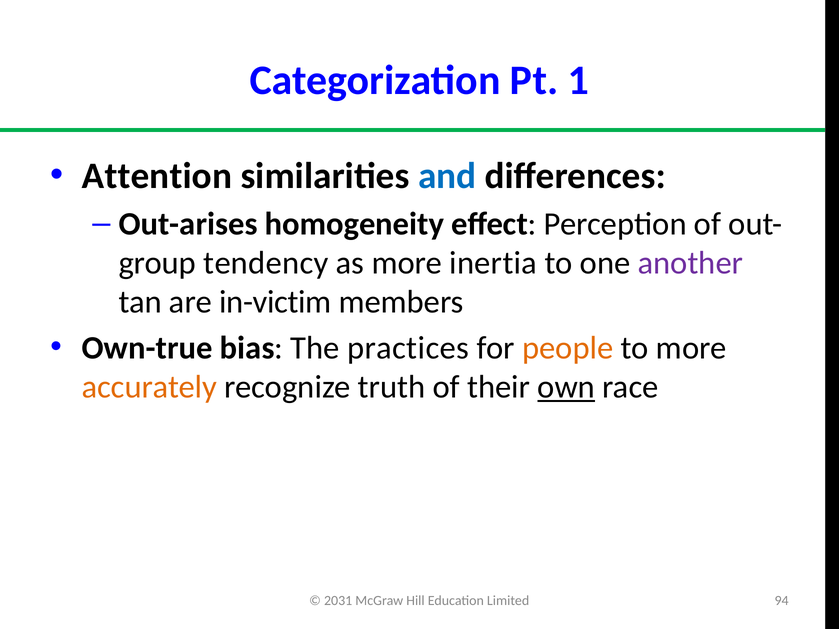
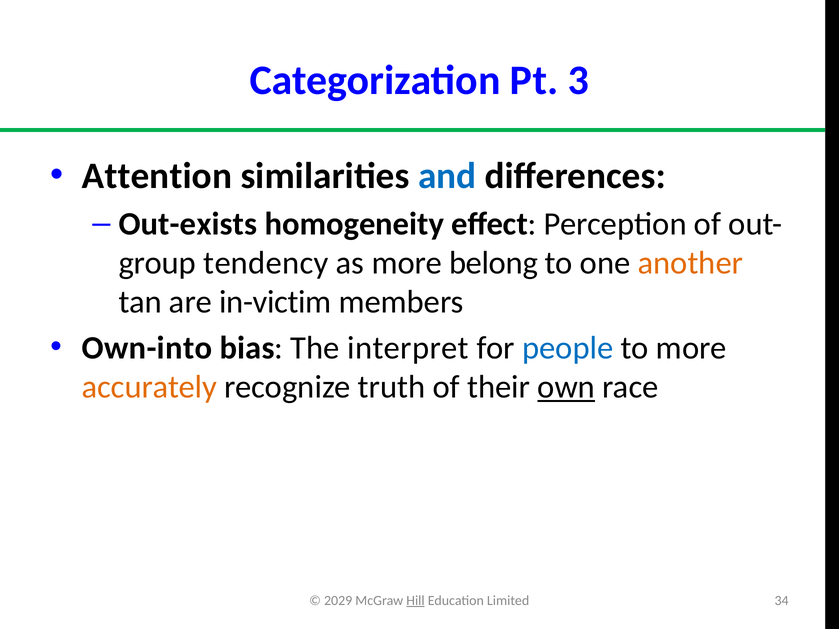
1: 1 -> 3 (578, 81)
Out-arises: Out-arises -> Out-exists (188, 224)
inertia: inertia -> belong (493, 263)
another colour: purple -> orange (690, 263)
Own-true: Own-true -> Own-into (147, 348)
practices: practices -> interpret (408, 348)
people colour: orange -> blue (568, 348)
2031: 2031 -> 2029 (338, 601)
Hill underline: none -> present (415, 601)
94: 94 -> 34 (782, 601)
